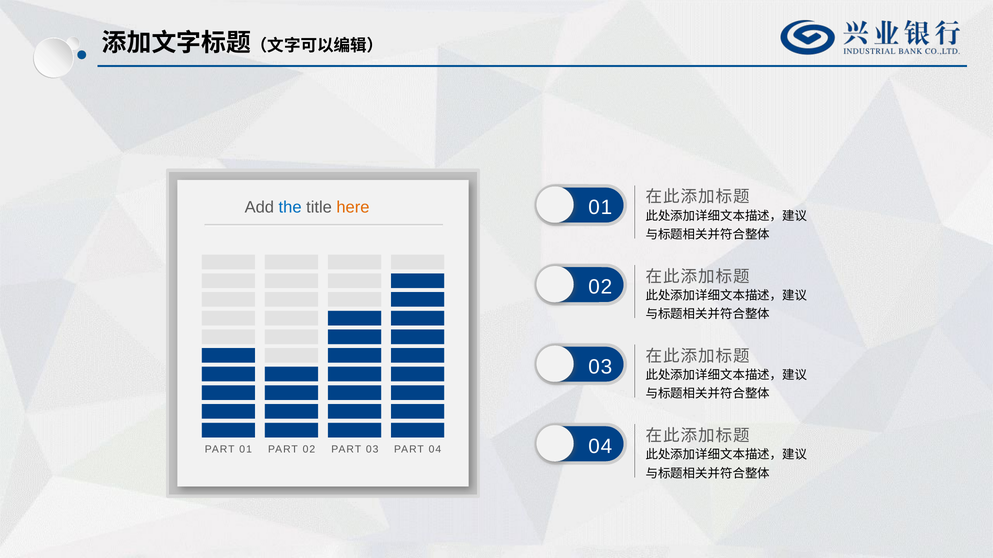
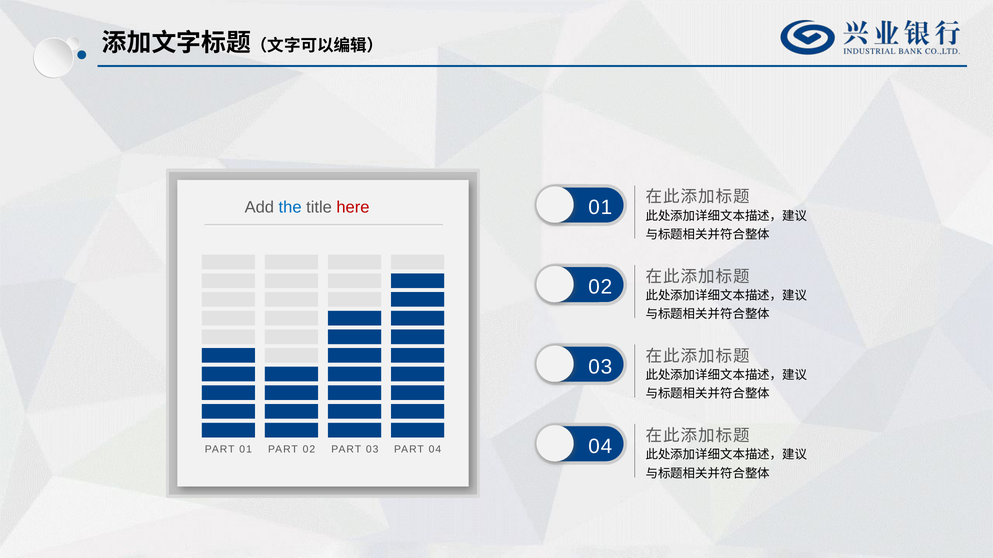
here colour: orange -> red (353, 207)
